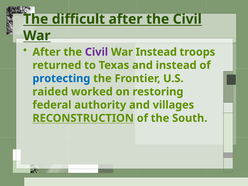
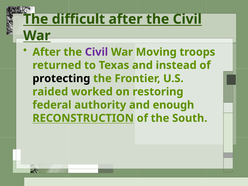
War Instead: Instead -> Moving (156, 52)
protecting colour: blue -> black (61, 78)
villages: villages -> enough (173, 105)
